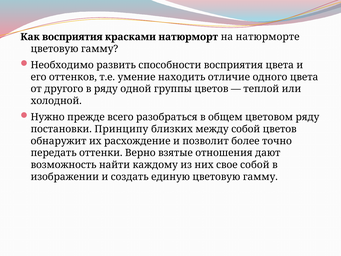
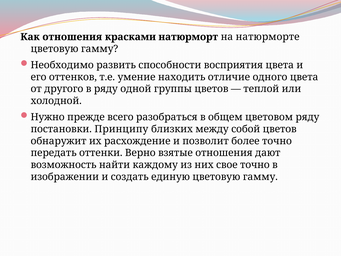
Как восприятия: восприятия -> отношения (72, 37)
свое собой: собой -> точно (255, 165)
